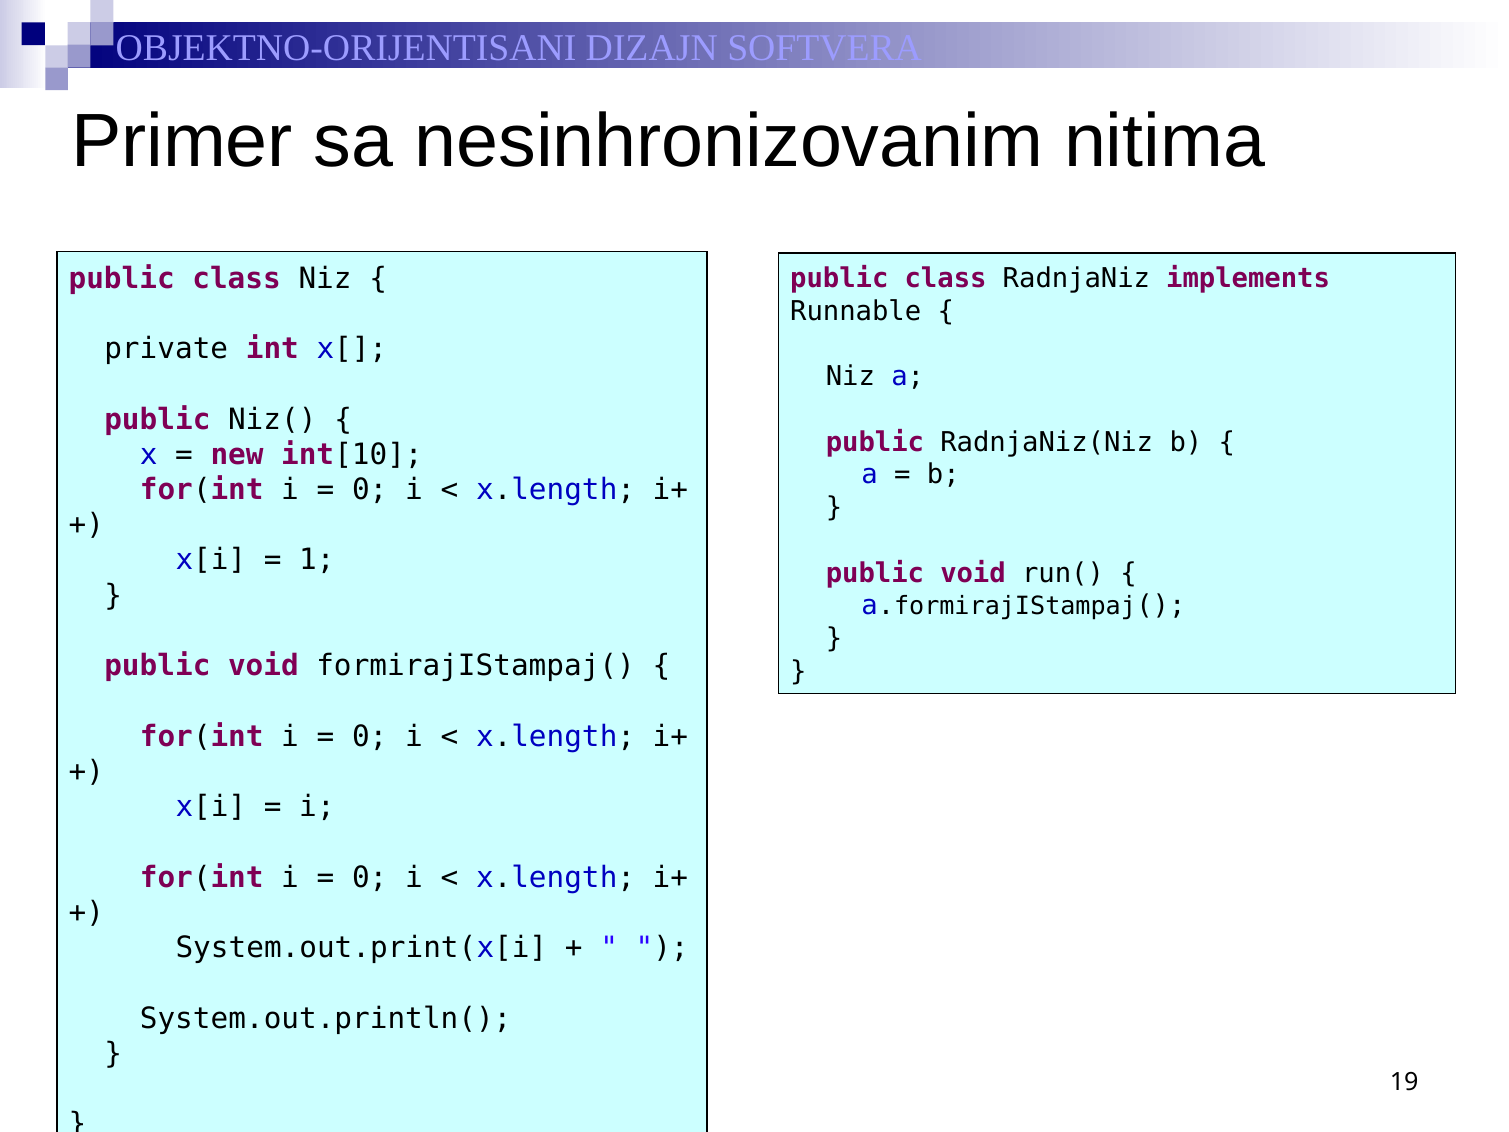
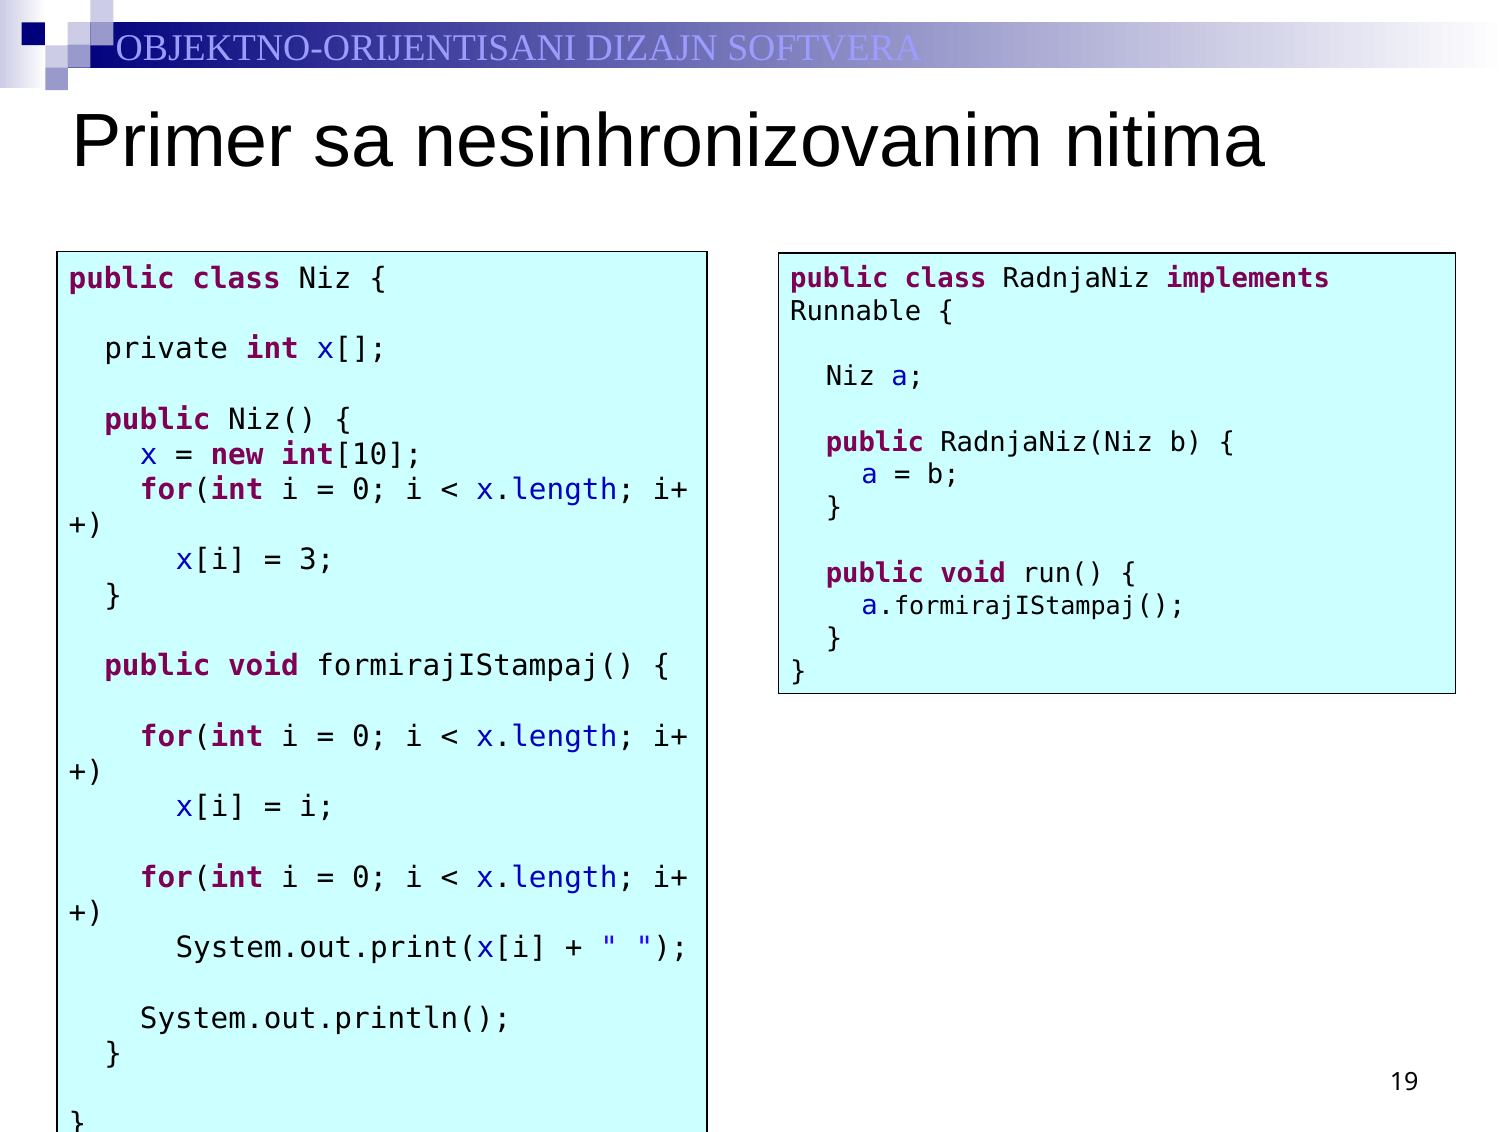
1: 1 -> 3 (317, 560)
